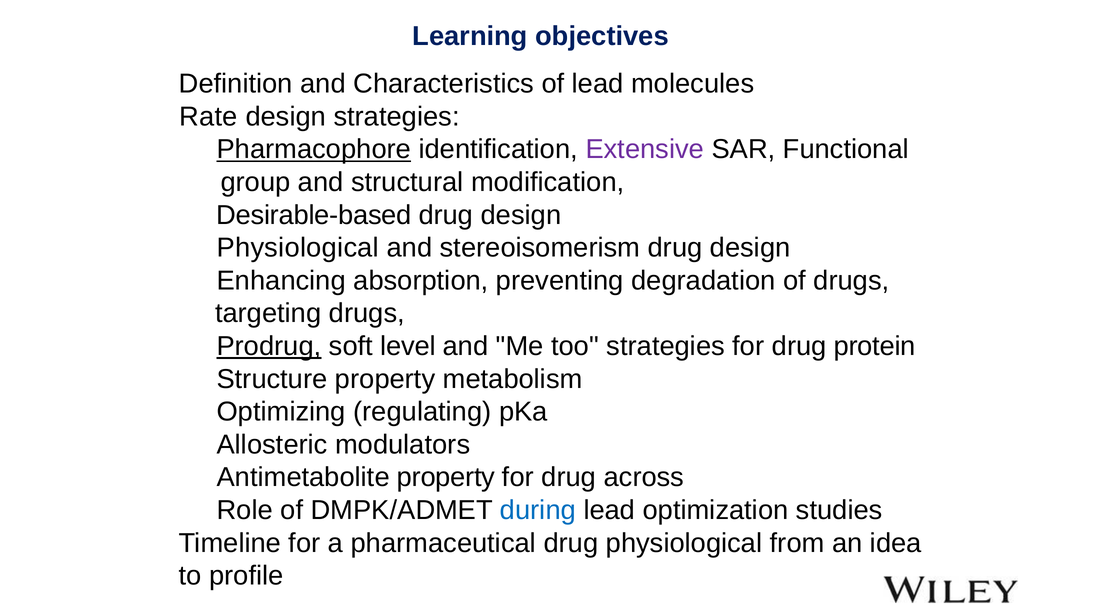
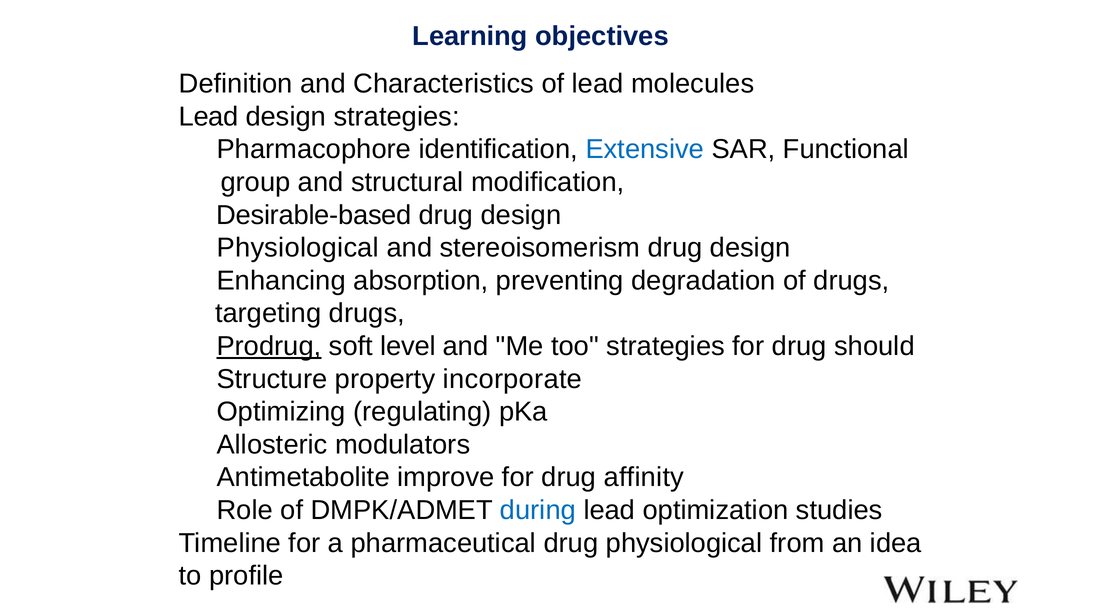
Rate: Rate -> Lead (209, 117)
Pharmacophore underline: present -> none (314, 149)
Extensive colour: purple -> blue (645, 149)
protein: protein -> should (874, 346)
metabolism: metabolism -> incorporate (512, 379)
Antimetabolite property: property -> improve (446, 477)
across: across -> affinity (644, 477)
